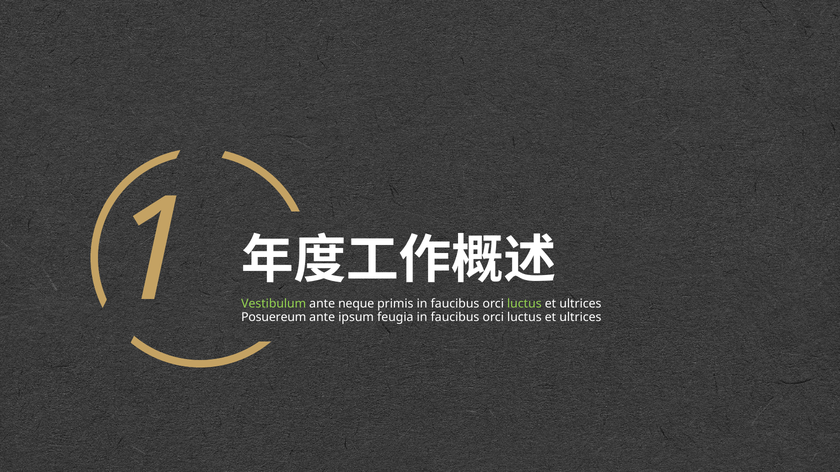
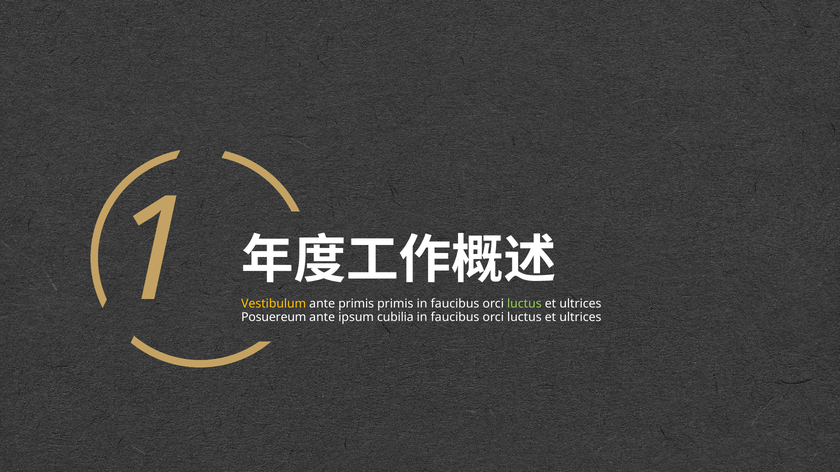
Vestibulum colour: light green -> yellow (274, 304)
ante neque: neque -> primis (356, 304)
feugia: feugia -> cubilia (395, 317)
